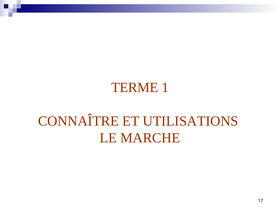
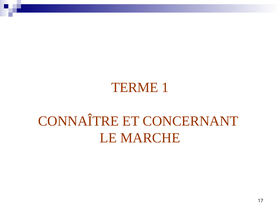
UTILISATIONS: UTILISATIONS -> CONCERNANT (191, 121)
